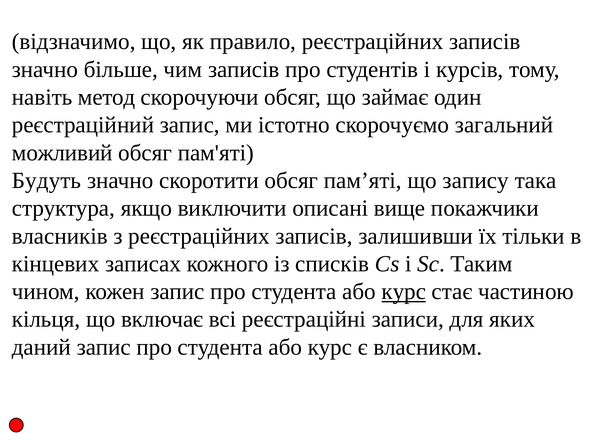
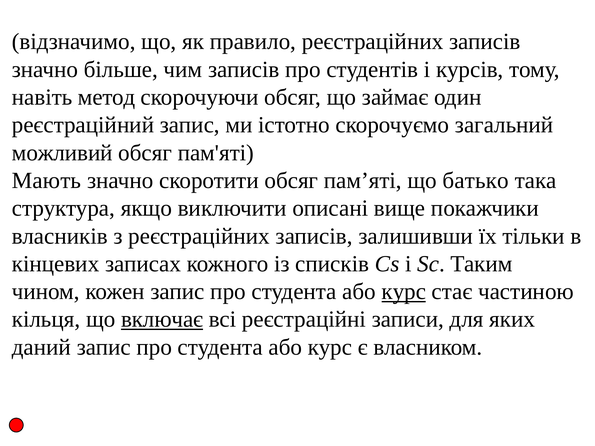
Будуть: Будуть -> Мають (47, 181)
запису: запису -> батько (476, 181)
включає underline: none -> present (162, 320)
